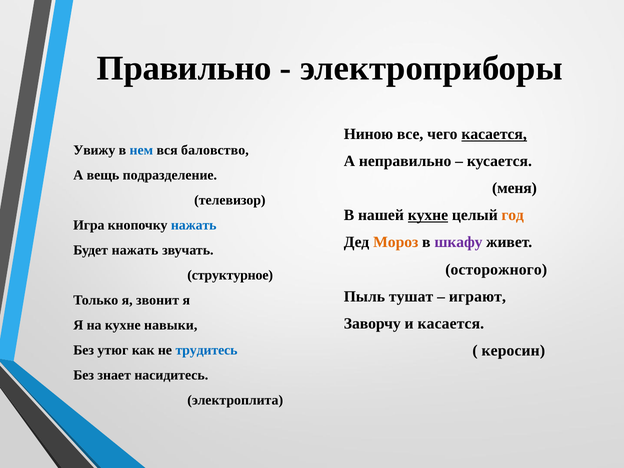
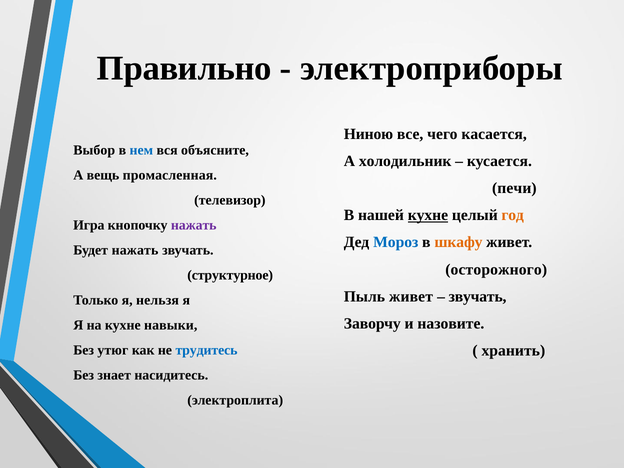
касается underline: present -> none (494, 134)
Увижу: Увижу -> Выбор (94, 150)
баловство: баловство -> объясните (215, 150)
неправильно: неправильно -> холодильник (405, 161)
подразделение: подразделение -> промасленная (170, 175)
меня: меня -> печи (514, 188)
нажать colour: blue -> purple (194, 225)
Мороз colour: orange -> blue (396, 242)
шкафу colour: purple -> orange (458, 242)
Пыль тушат: тушат -> живет (411, 296)
играют: играют -> звучать (478, 296)
звонит: звонит -> нельзя (158, 300)
и касается: касается -> назовите (451, 323)
керосин: керосин -> хранить (513, 351)
